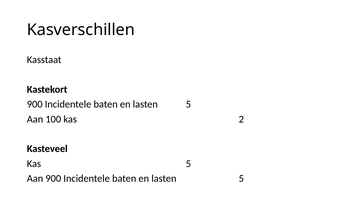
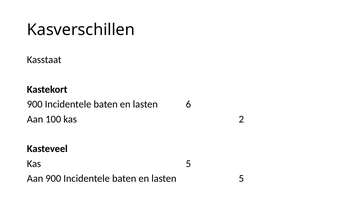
5: 5 -> 6 (188, 104)
